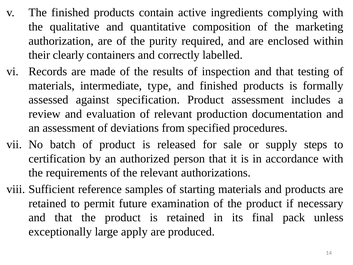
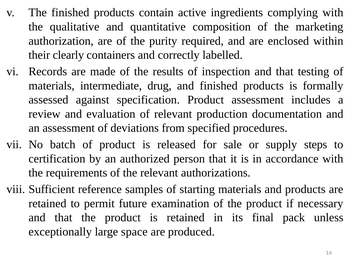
type: type -> drug (160, 86)
apply: apply -> space (134, 231)
